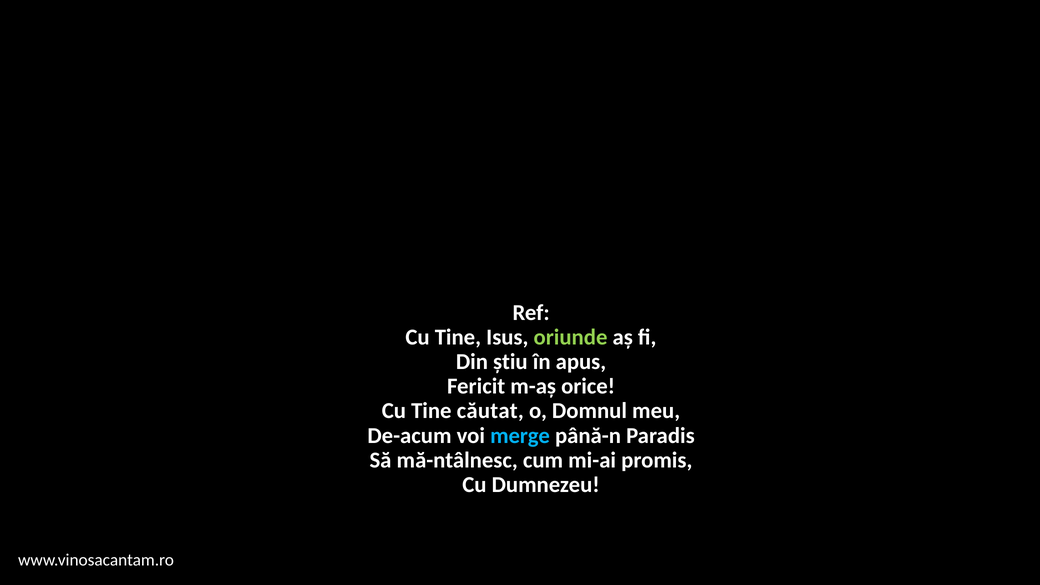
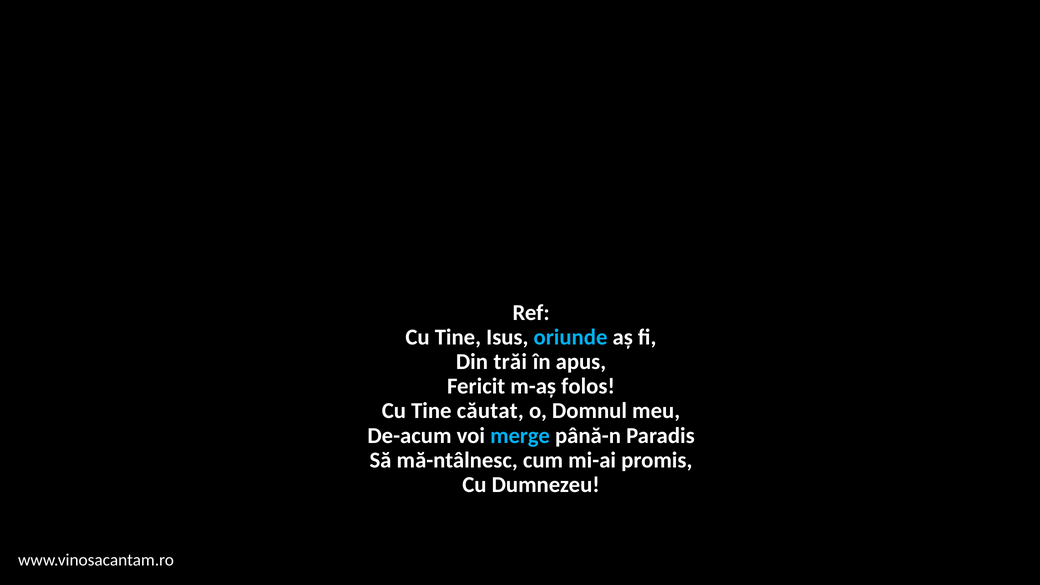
oriunde colour: light green -> light blue (570, 337)
știu: știu -> trăi (510, 362)
orice: orice -> folos (588, 386)
